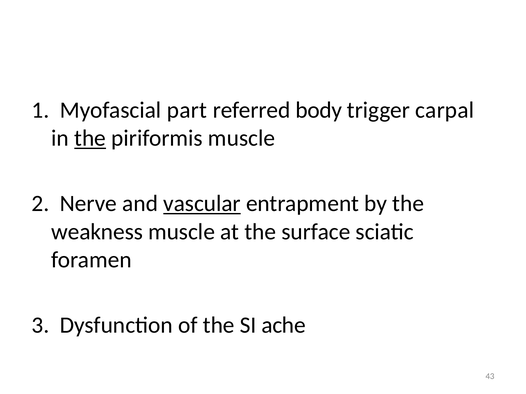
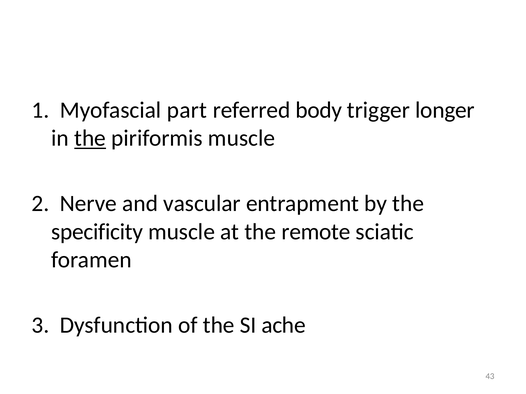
carpal: carpal -> longer (445, 110)
vascular underline: present -> none (202, 204)
weakness: weakness -> specificity (97, 232)
surface: surface -> remote (316, 232)
